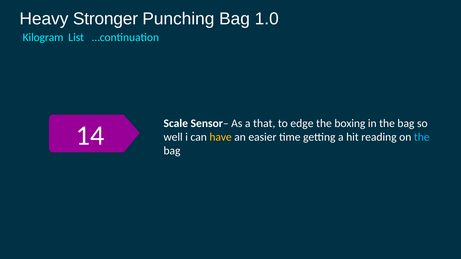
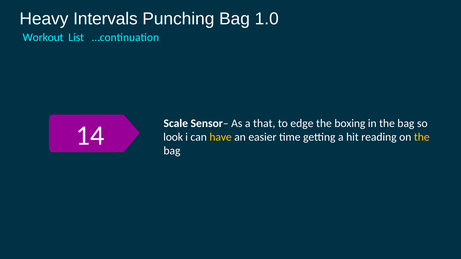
Stronger: Stronger -> Intervals (105, 19)
Kilogram: Kilogram -> Workout (43, 37)
well: well -> look (173, 137)
the colour: light blue -> yellow (422, 137)
